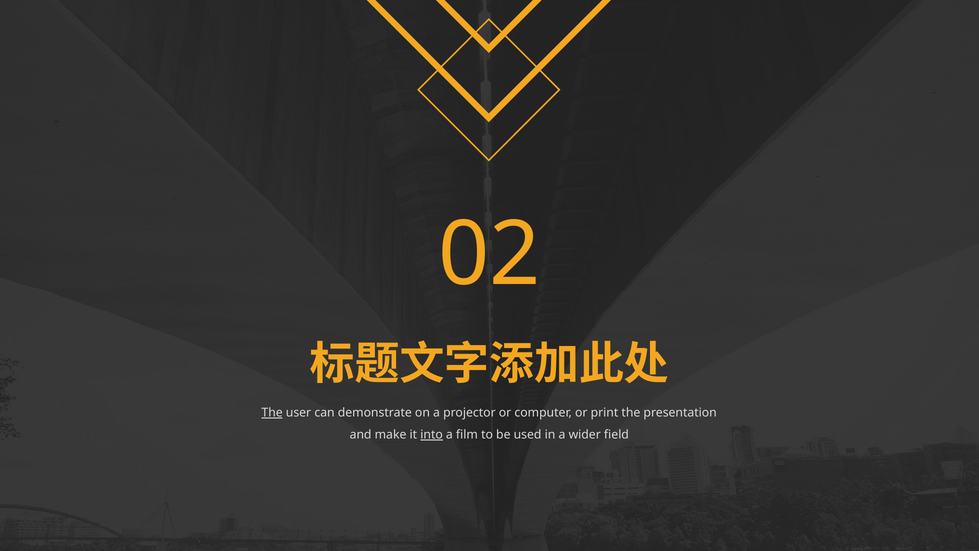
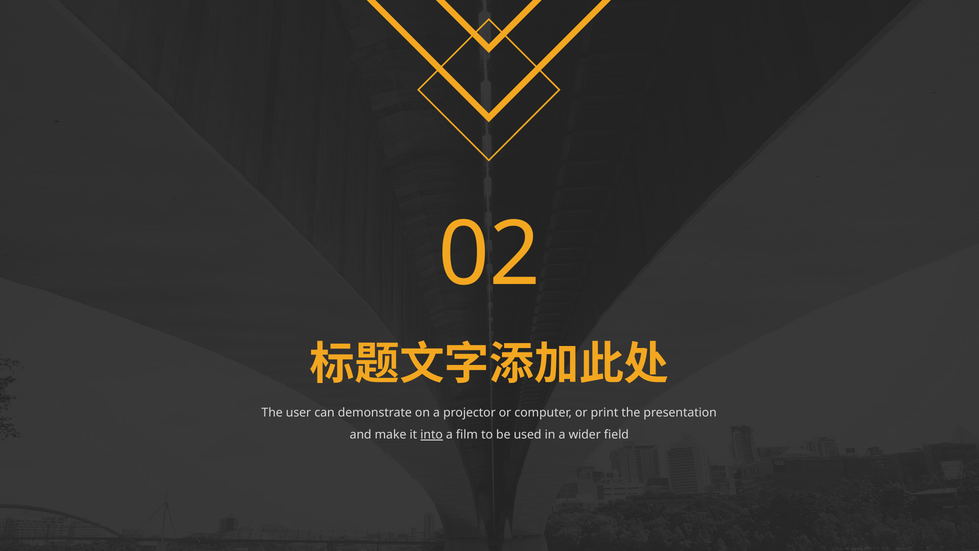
The underline: present -> none (272, 412)
